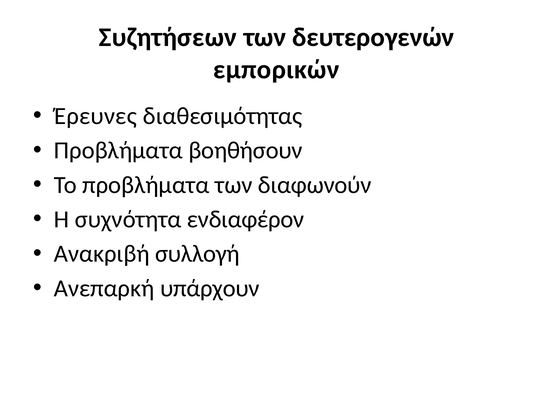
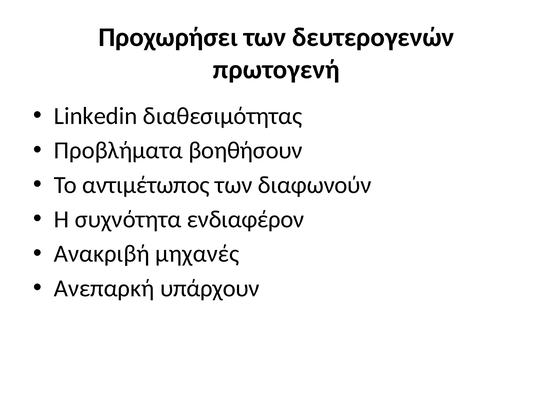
Συζητήσεων: Συζητήσεων -> Προχωρήσει (168, 37)
εμπορικών: εμπορικών -> πρωτογενή (276, 70)
Έρευνες: Έρευνες -> Linkedin (96, 116)
Το προβλήματα: προβλήματα -> αντιμέτωπος (146, 185)
συλλογή: συλλογή -> μηχανές (197, 254)
